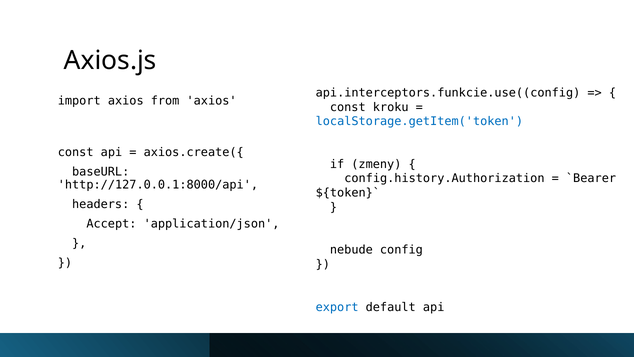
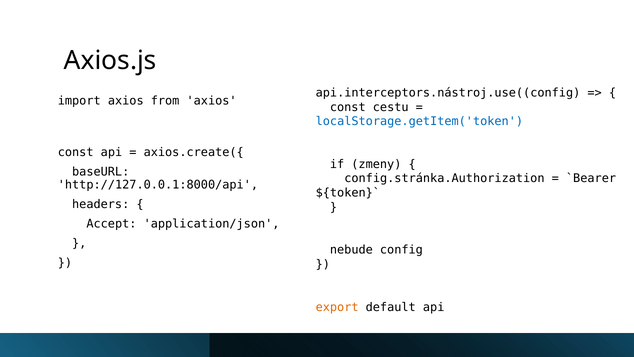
api.interceptors.funkcie.use((config: api.interceptors.funkcie.use((config -> api.interceptors.nástroj.use((config (448, 93)
kroku: kroku -> cestu (391, 107)
config.history.Authorization: config.history.Authorization -> config.stránka.Authorization (444, 178)
export colour: blue -> orange (337, 307)
